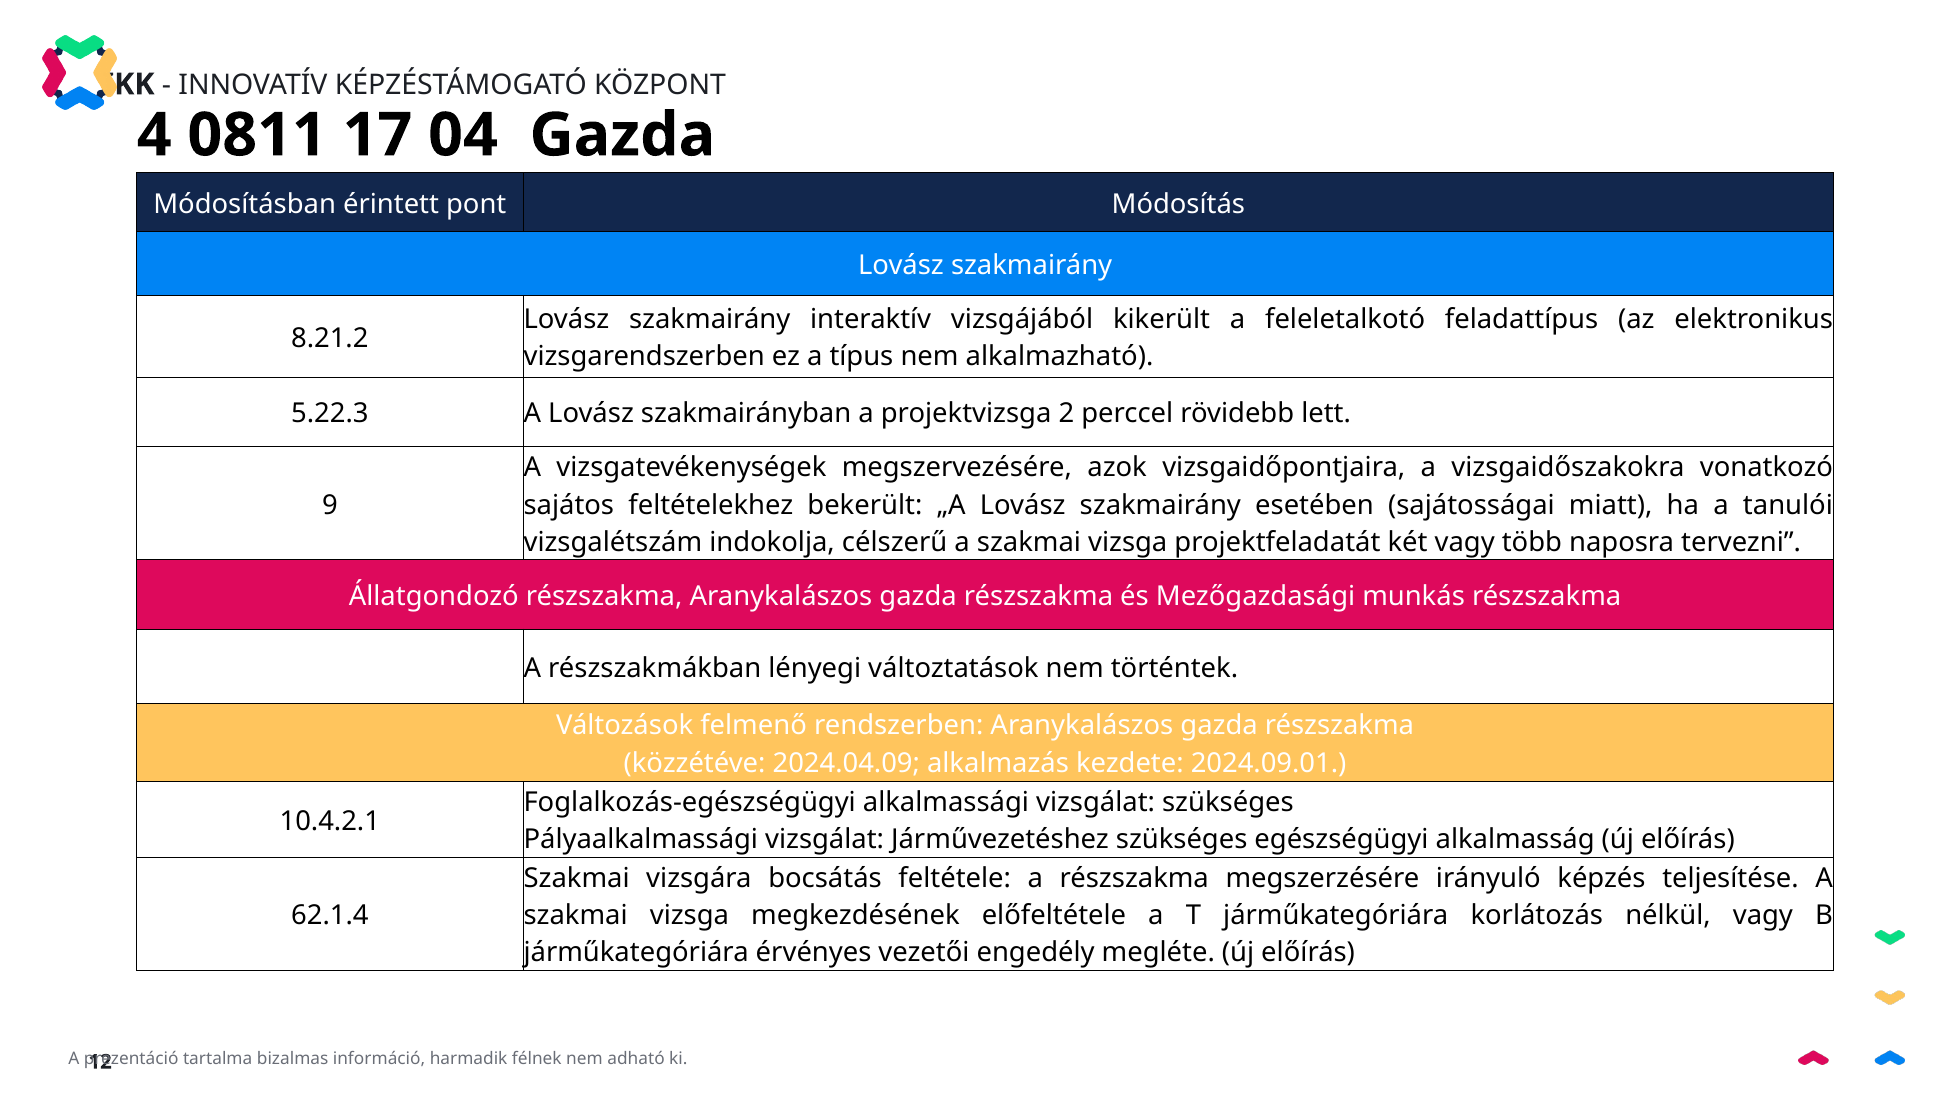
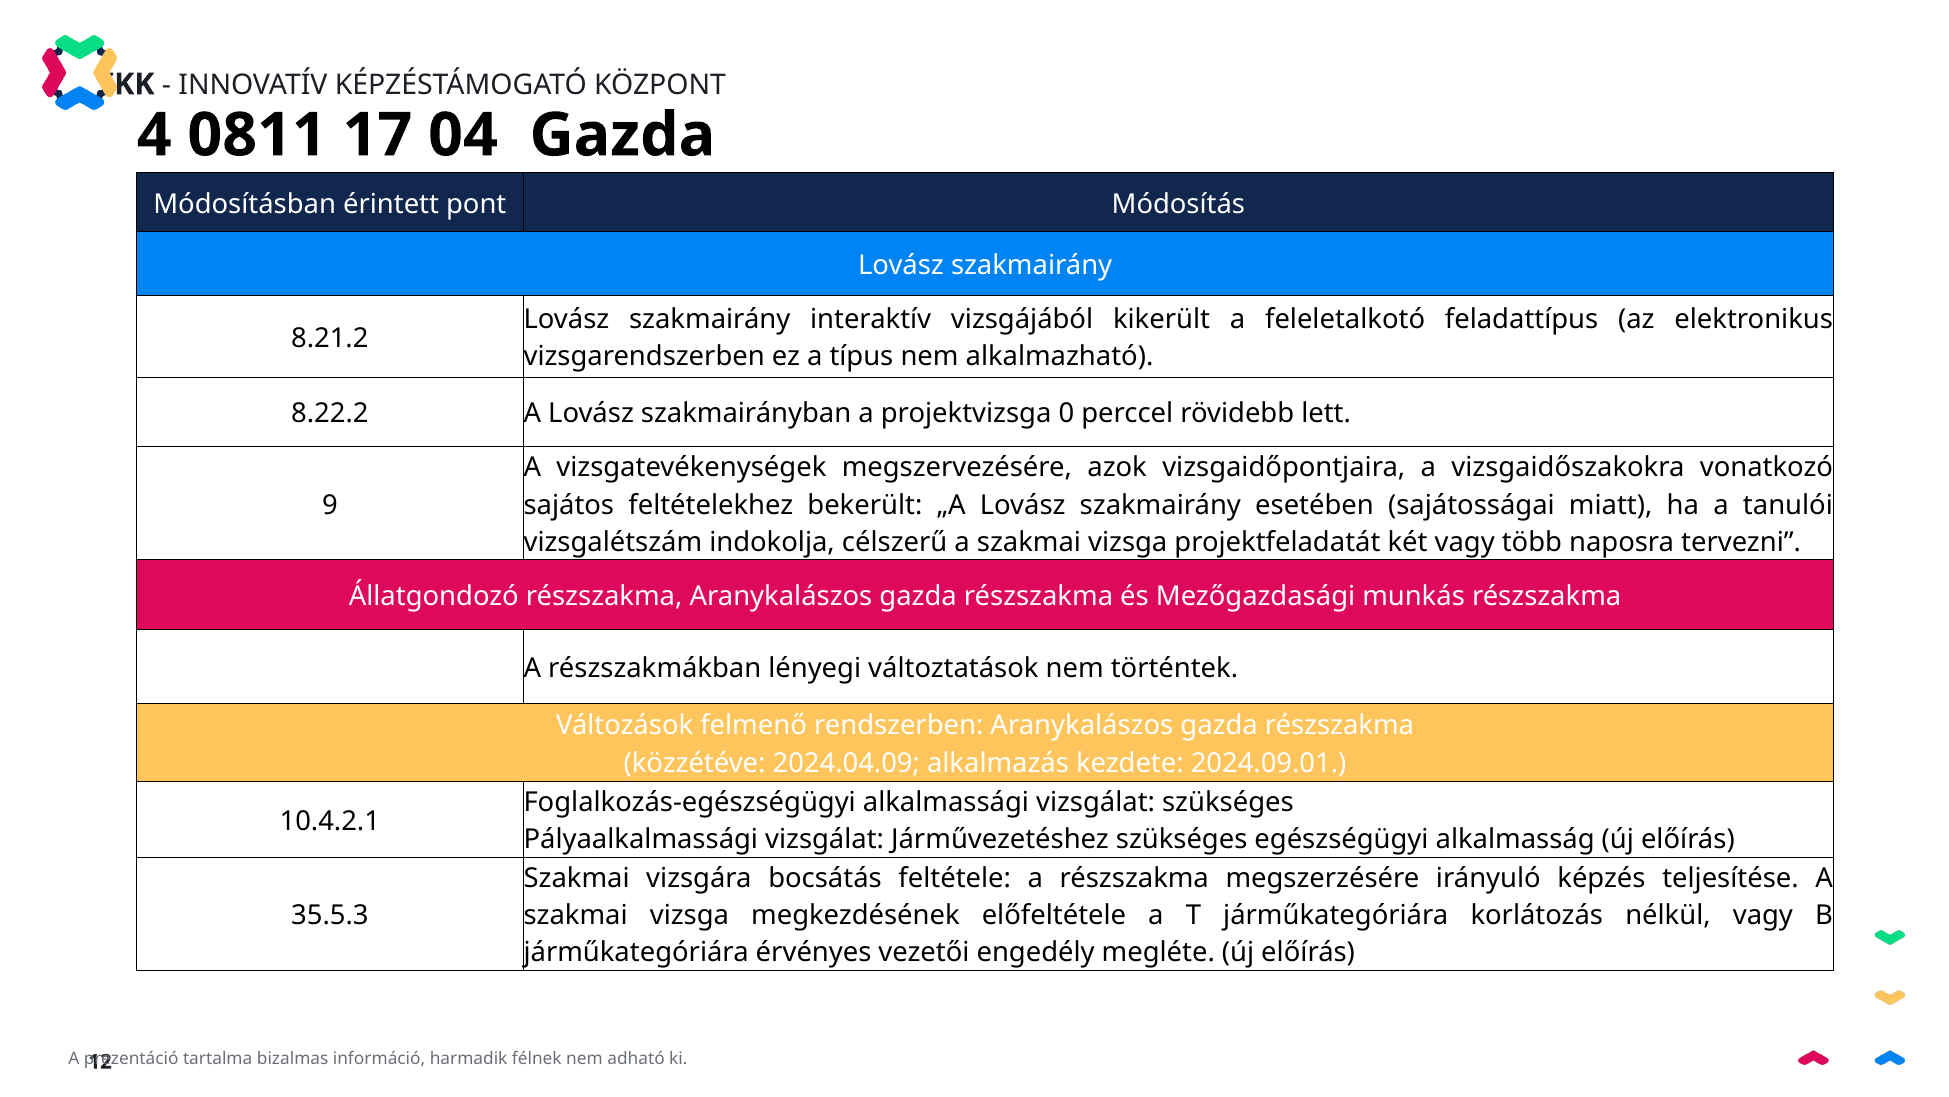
5.22.3: 5.22.3 -> 8.22.2 (330, 414)
2: 2 -> 0 (1066, 414)
62.1.4: 62.1.4 -> 35.5.3 (330, 915)
